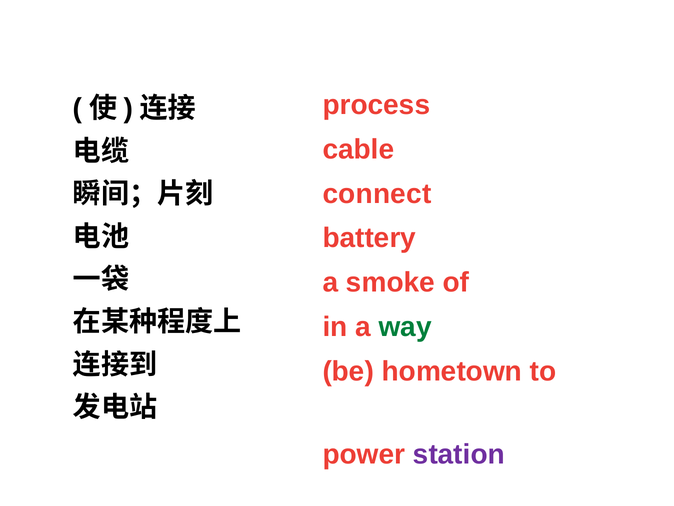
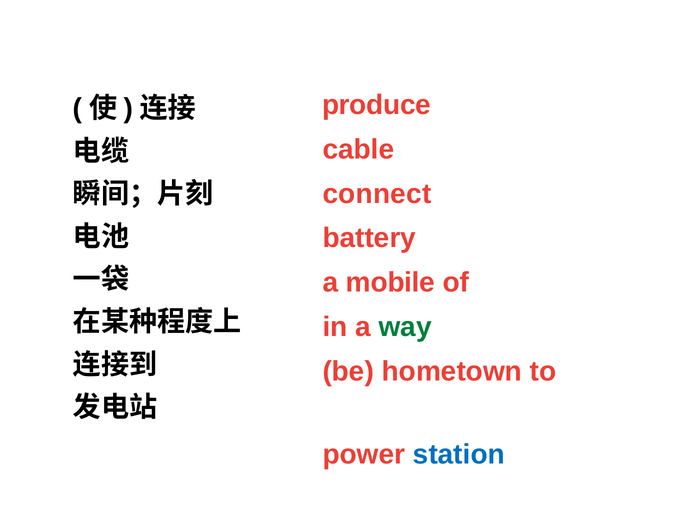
process: process -> produce (376, 105)
smoke: smoke -> mobile (391, 282)
station colour: purple -> blue (459, 454)
